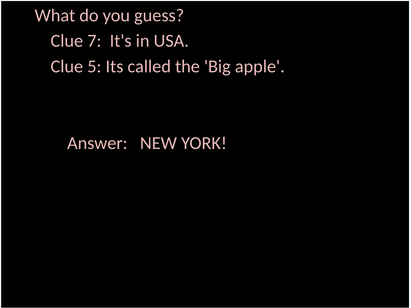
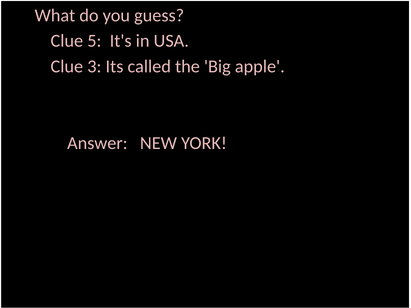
7: 7 -> 5 (94, 41)
5: 5 -> 3 (94, 67)
